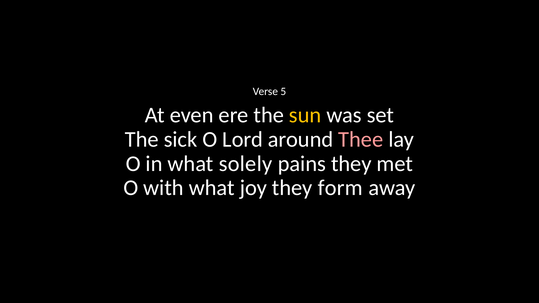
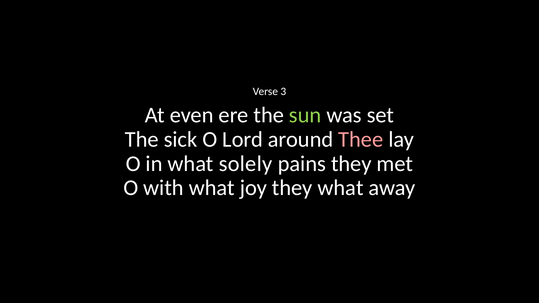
5: 5 -> 3 (283, 92)
sun colour: yellow -> light green (305, 115)
they form: form -> what (340, 188)
